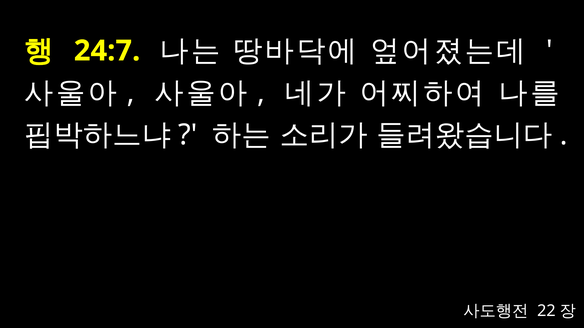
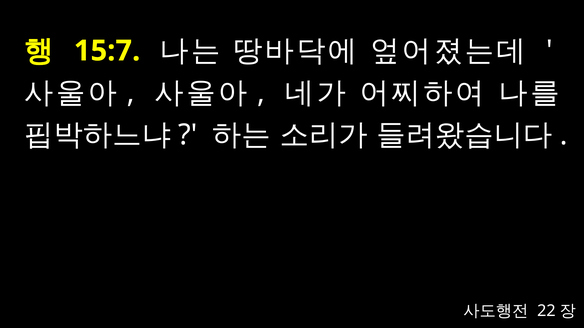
24:7: 24:7 -> 15:7 (107, 51)
